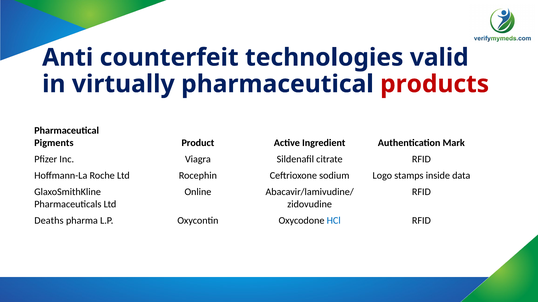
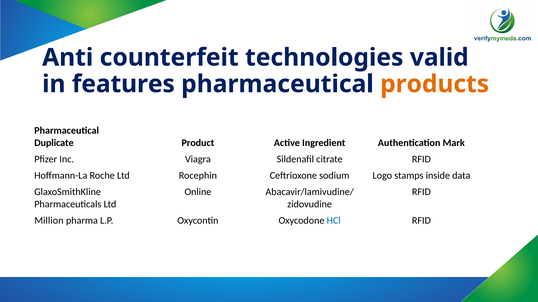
virtually: virtually -> features (123, 84)
products colour: red -> orange (435, 84)
Pigments: Pigments -> Duplicate (54, 143)
Deaths: Deaths -> Million (49, 221)
